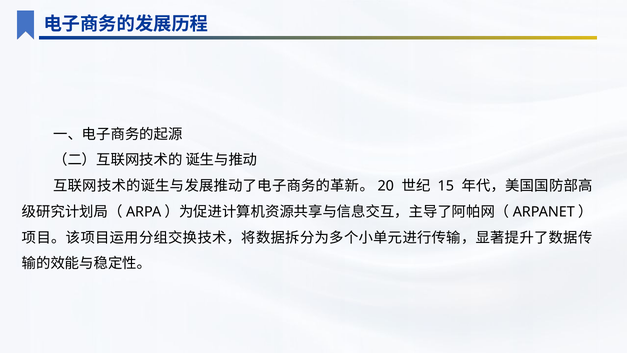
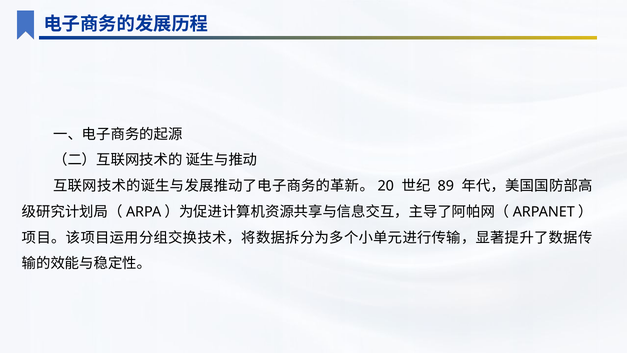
15: 15 -> 89 (446, 186)
